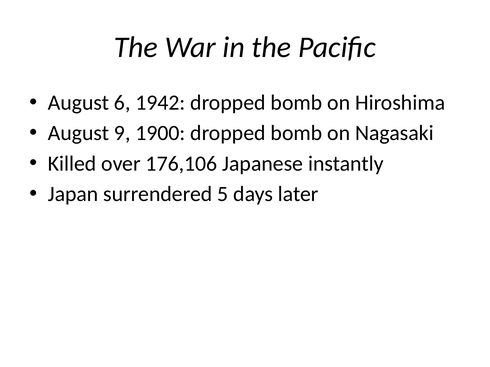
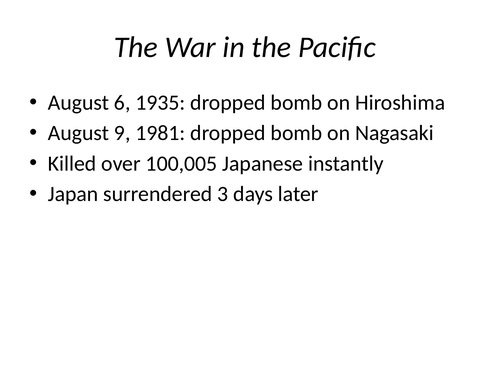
1942: 1942 -> 1935 (160, 103)
1900: 1900 -> 1981 (160, 133)
176,106: 176,106 -> 100,005 (181, 164)
5: 5 -> 3 (223, 194)
